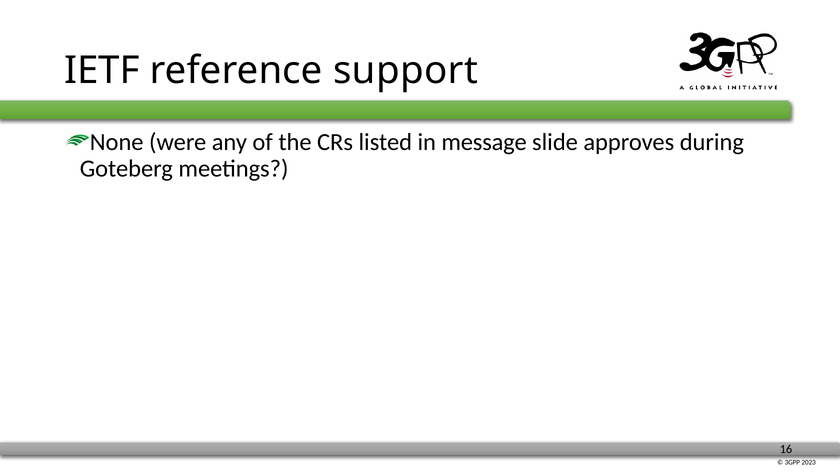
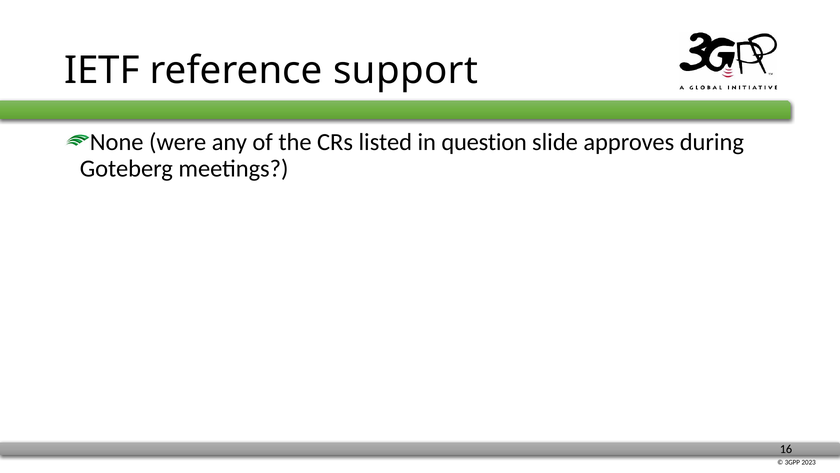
message: message -> question (484, 142)
